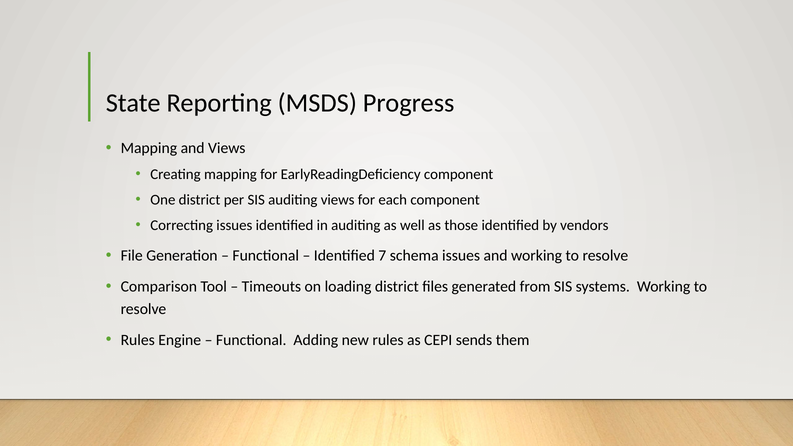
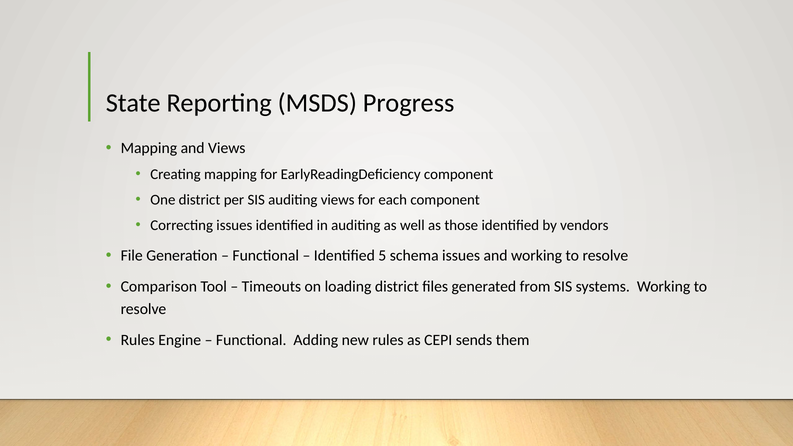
7: 7 -> 5 (382, 256)
